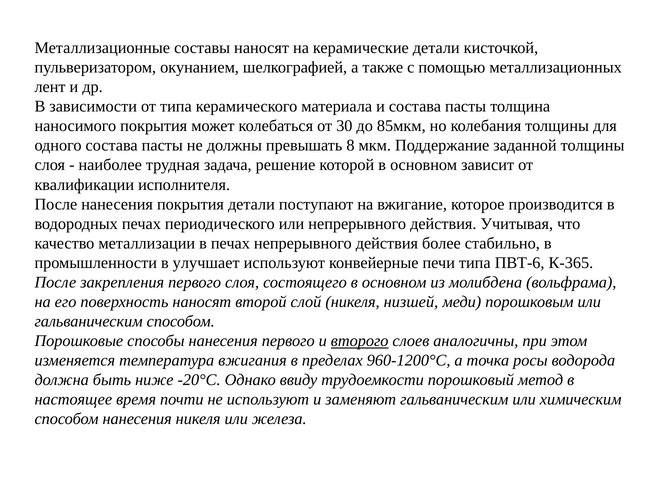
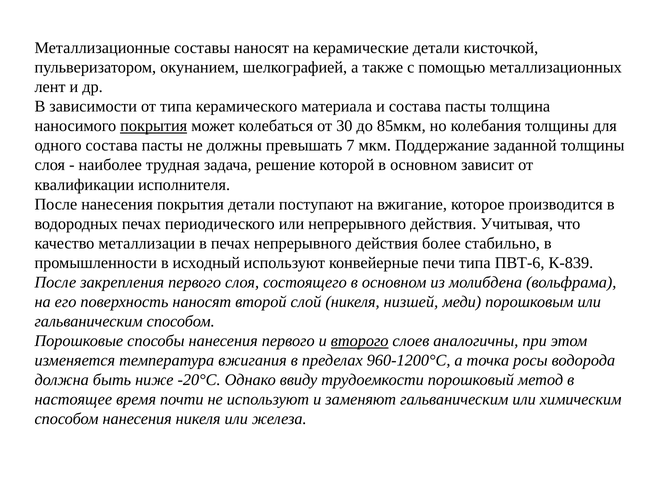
покрытия underline: none -> present (154, 126)
8: 8 -> 7 (350, 145)
улучшает: улучшает -> исходный (206, 262)
К-365: К-365 -> К-839 (571, 262)
